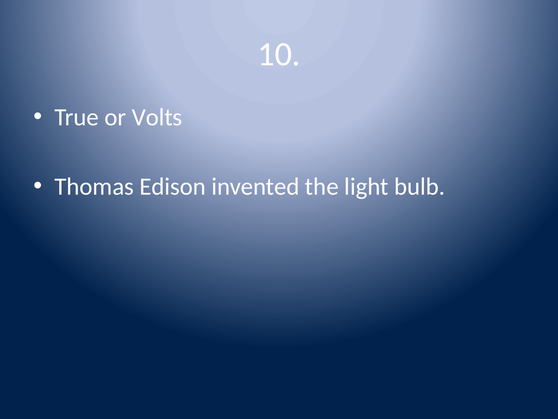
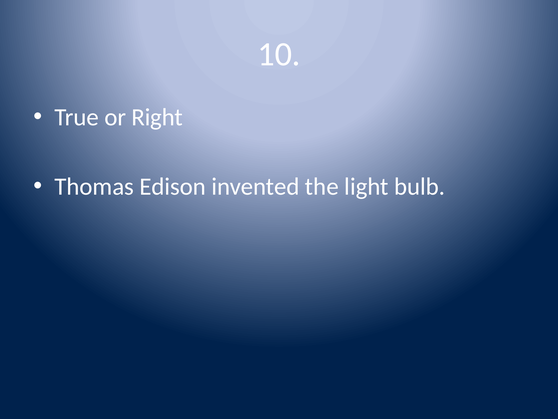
Volts: Volts -> Right (157, 117)
